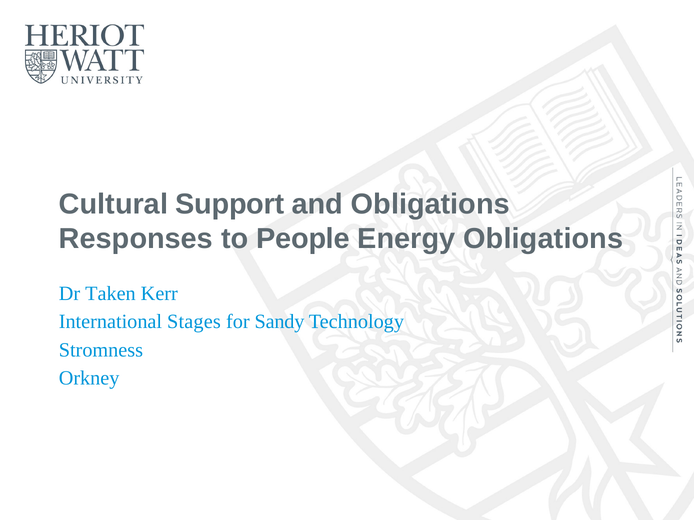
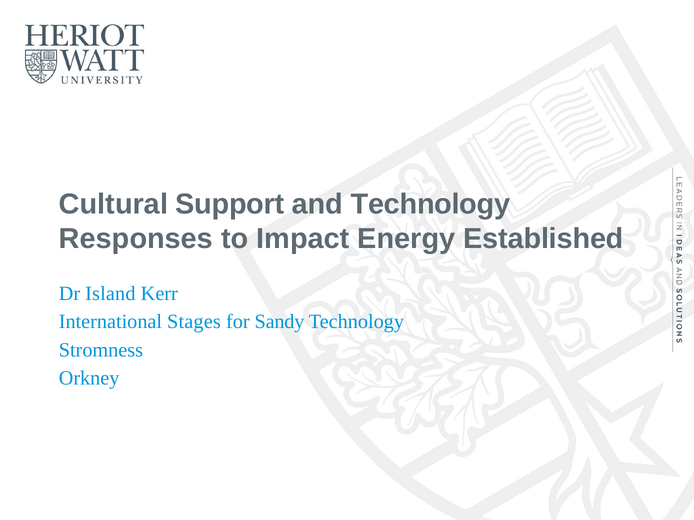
and Obligations: Obligations -> Technology (431, 204)
People: People -> Impact (303, 239)
Energy Obligations: Obligations -> Established (543, 239)
Taken: Taken -> Island (110, 294)
